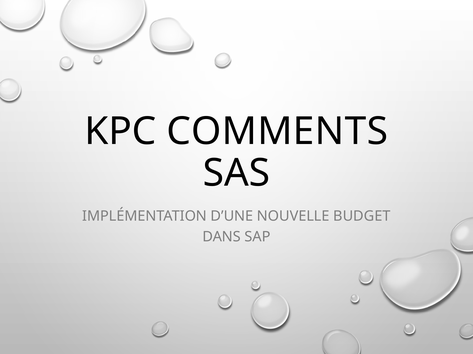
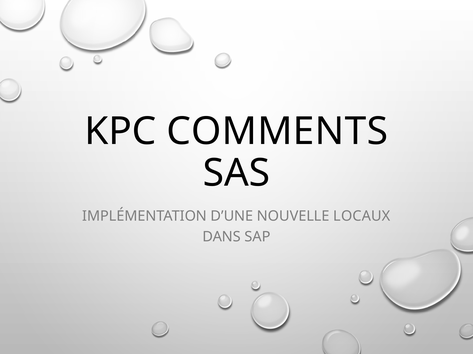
BUDGET: BUDGET -> LOCAUX (362, 217)
